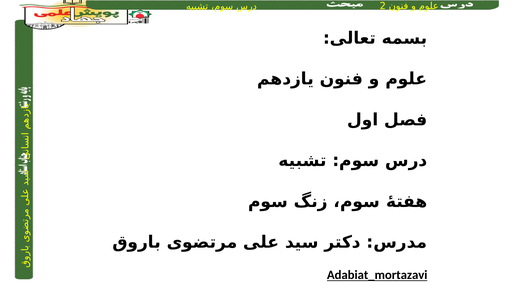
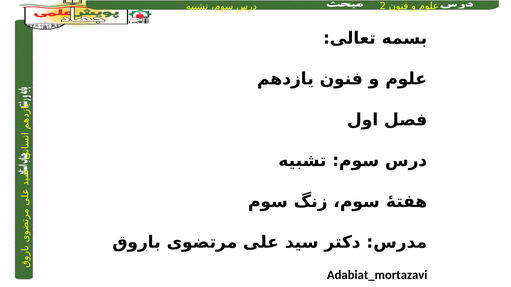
Adabiat_mortazavi underline: present -> none (377, 276)
